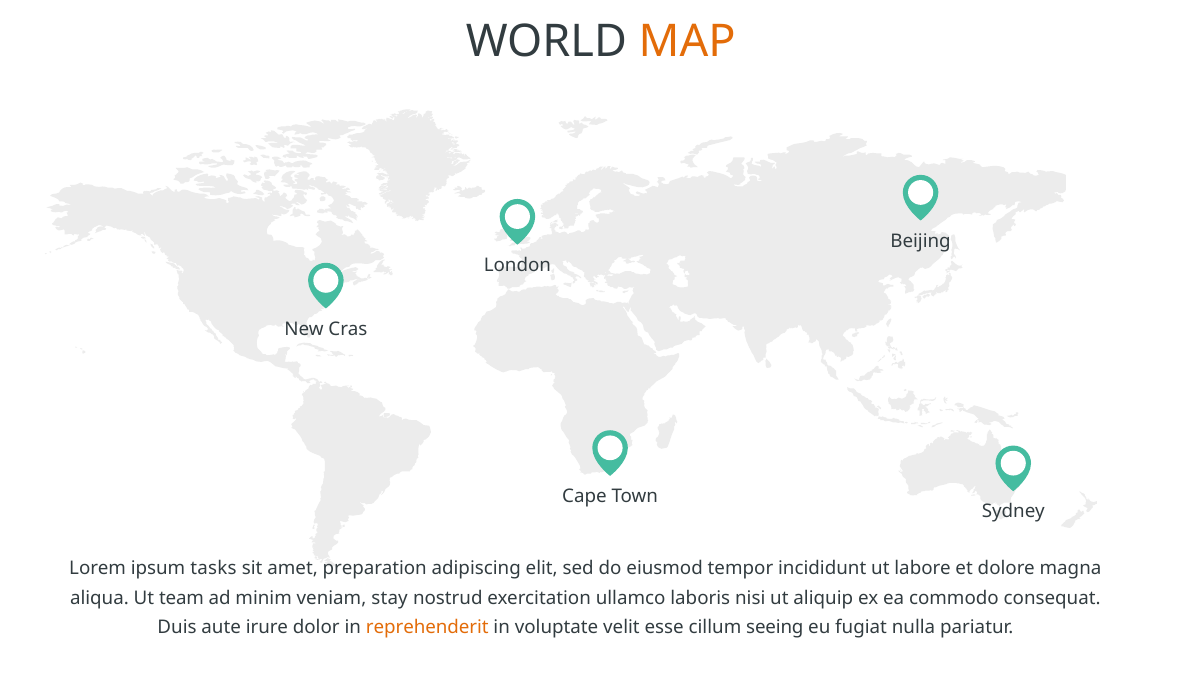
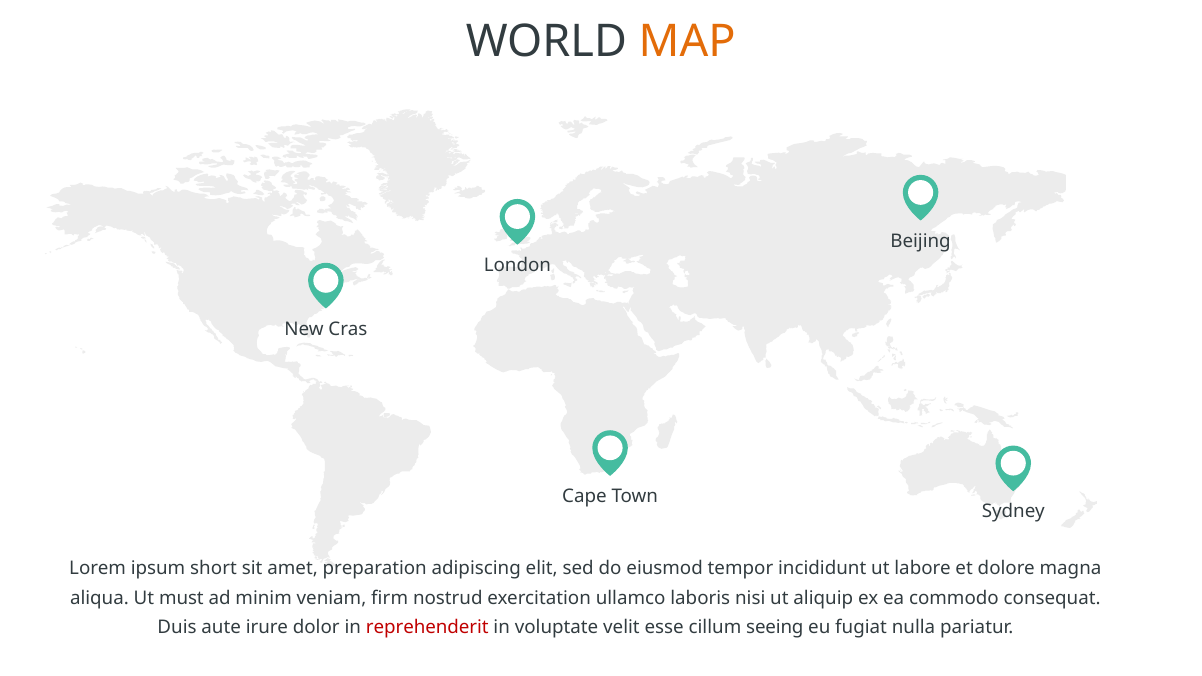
tasks: tasks -> short (214, 569)
team: team -> must (181, 598)
stay: stay -> firm (390, 598)
reprehenderit colour: orange -> red (427, 627)
